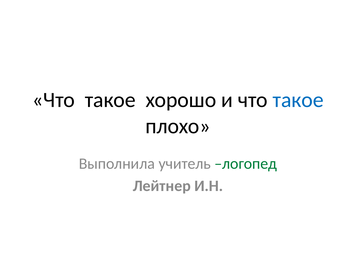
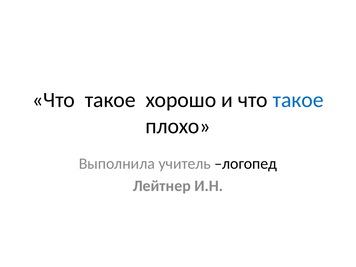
логопед colour: green -> black (246, 164)
